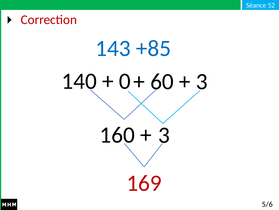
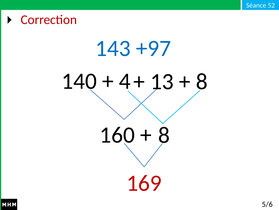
+85: +85 -> +97 (153, 48)
0: 0 -> 4 (125, 81)
60: 60 -> 13 (162, 81)
3: 3 -> 8 (202, 81)
3: 3 -> 8 (164, 135)
